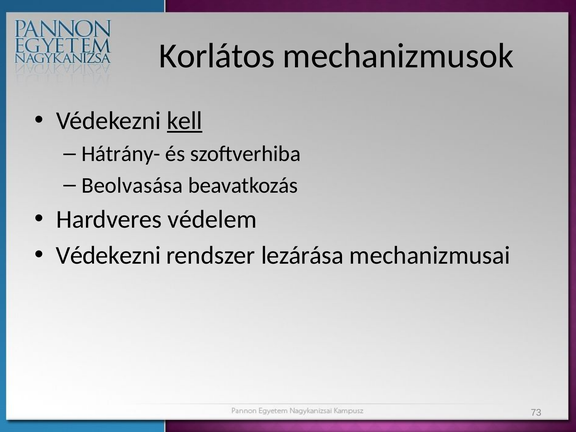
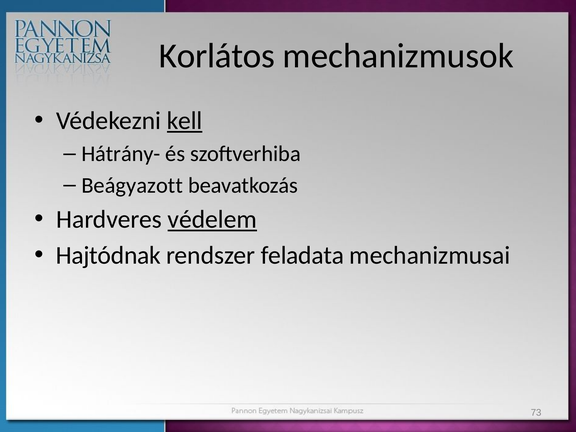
Beolvasása: Beolvasása -> Beágyazott (132, 185)
védelem underline: none -> present (212, 219)
Védekezni: Védekezni -> Hajtódnak (108, 255)
lezárása: lezárása -> feladata (302, 255)
